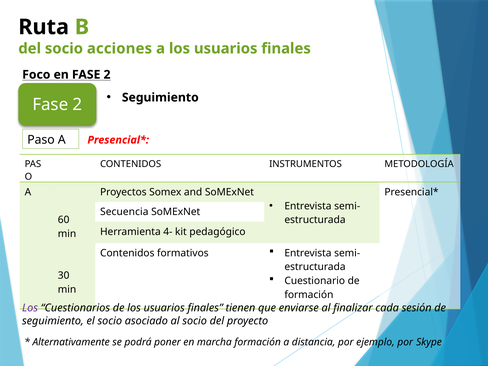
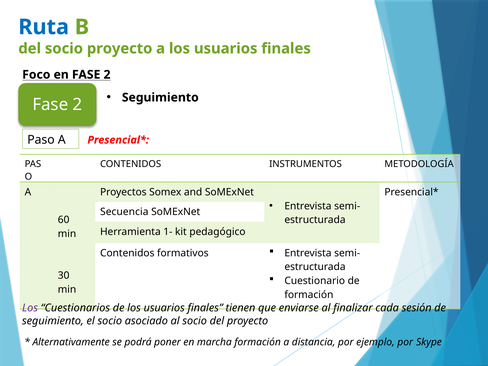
Ruta colour: black -> blue (44, 27)
socio acciones: acciones -> proyecto (120, 49)
4-: 4- -> 1- (168, 232)
